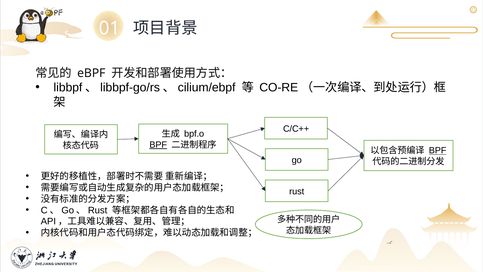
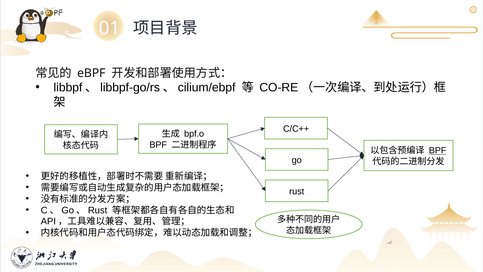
BPF underline: present -> none (158, 145)
